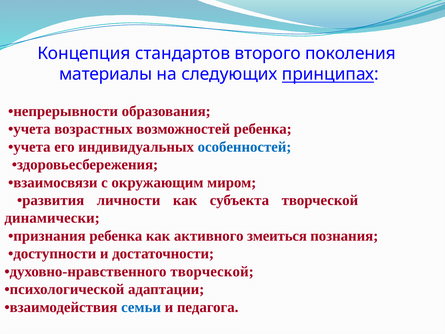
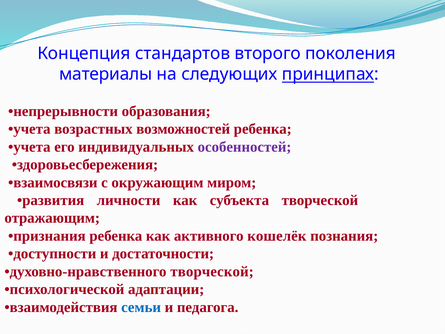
особенностей colour: blue -> purple (244, 147)
динамически: динамически -> отражающим (52, 218)
змеиться: змеиться -> кошелёк (277, 236)
